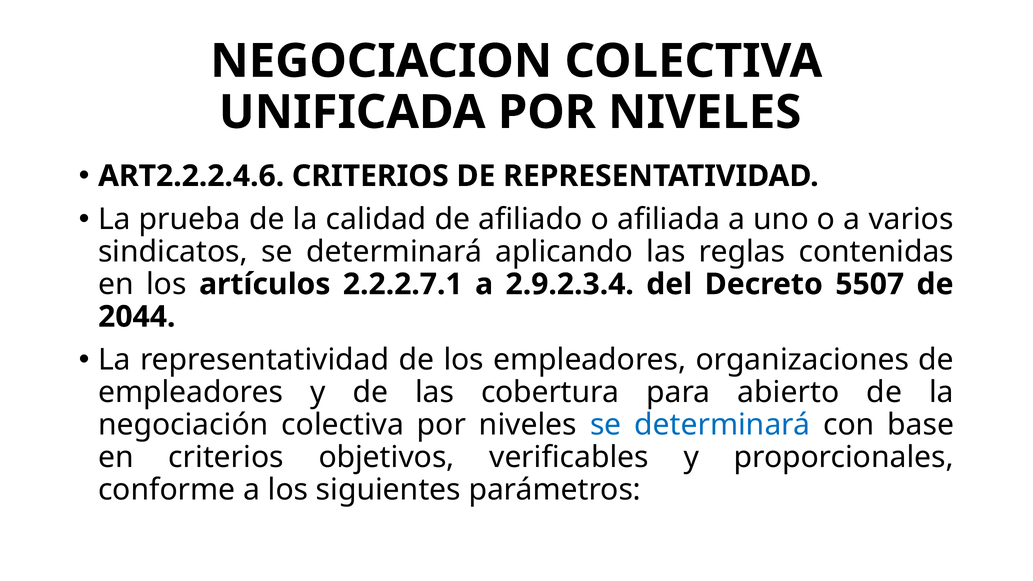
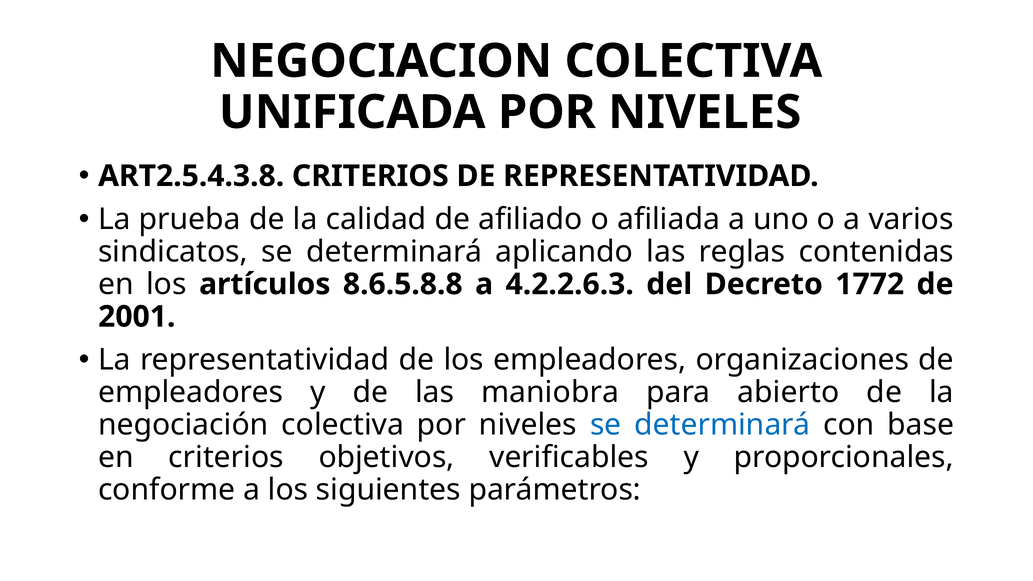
ART2.2.2.4.6: ART2.2.2.4.6 -> ART2.5.4.3.8 (191, 176)
2.2.2.7.1: 2.2.2.7.1 -> 8.6.5.8.8 (403, 284)
2.9.2.3.4: 2.9.2.3.4 -> 4.2.2.6.3 (570, 284)
5507: 5507 -> 1772 (870, 284)
2044: 2044 -> 2001 (137, 317)
cobertura: cobertura -> maniobra (550, 392)
